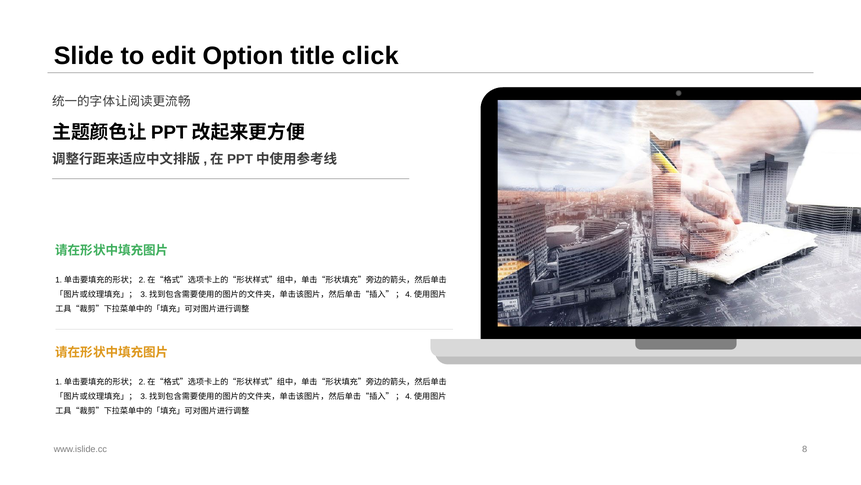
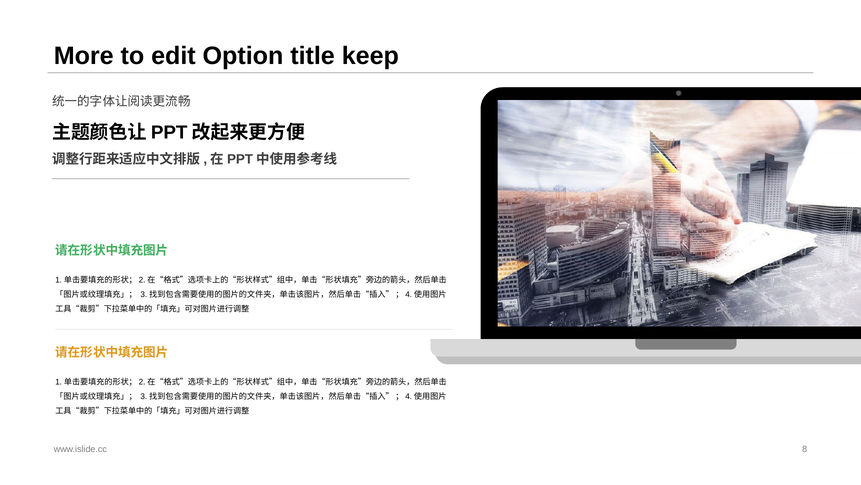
Slide: Slide -> More (84, 56)
click: click -> keep (370, 56)
